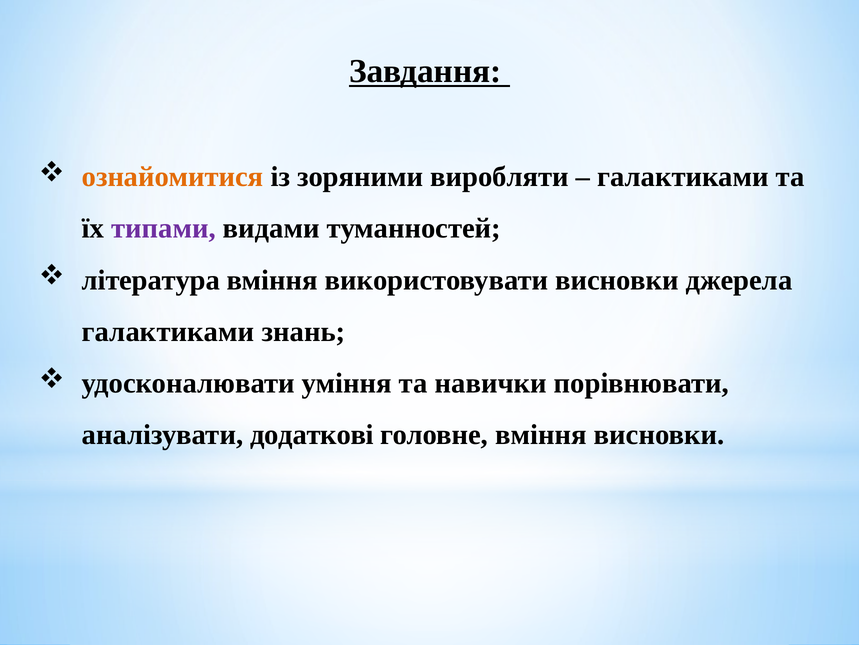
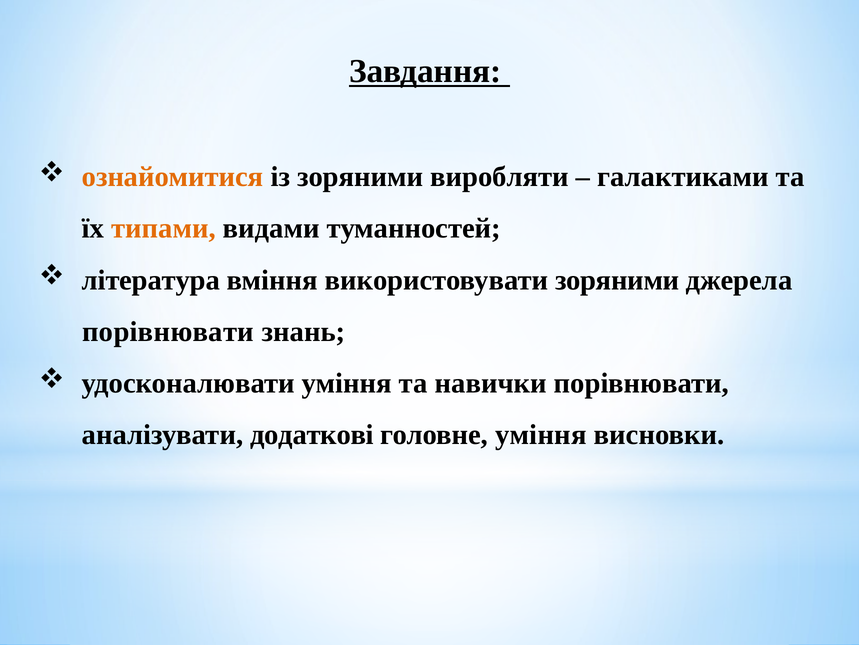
типами colour: purple -> orange (163, 228)
використовувати висновки: висновки -> зоряними (617, 280)
галактиками: галактиками -> порівнювати (168, 331)
головне вміння: вміння -> уміння (541, 434)
